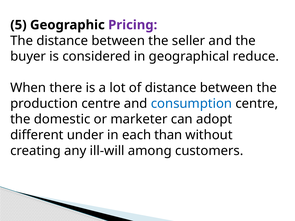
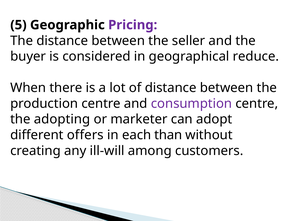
consumption colour: blue -> purple (191, 104)
domestic: domestic -> adopting (62, 119)
under: under -> offers (85, 135)
